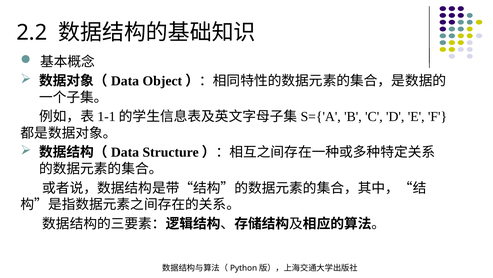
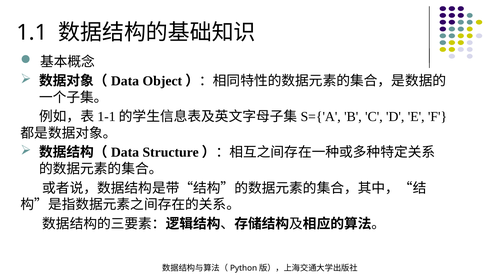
2.2: 2.2 -> 1.1 (32, 32)
